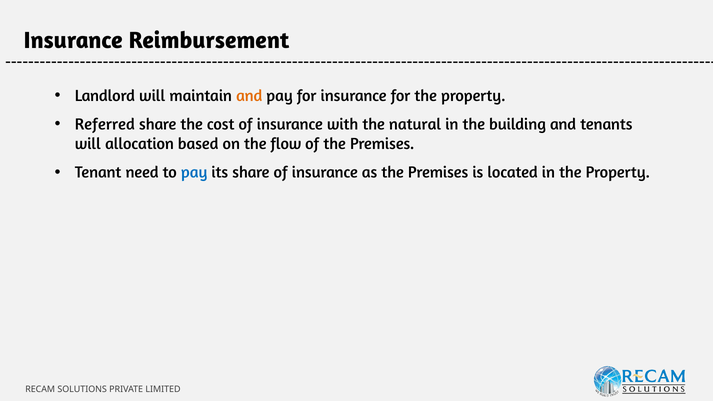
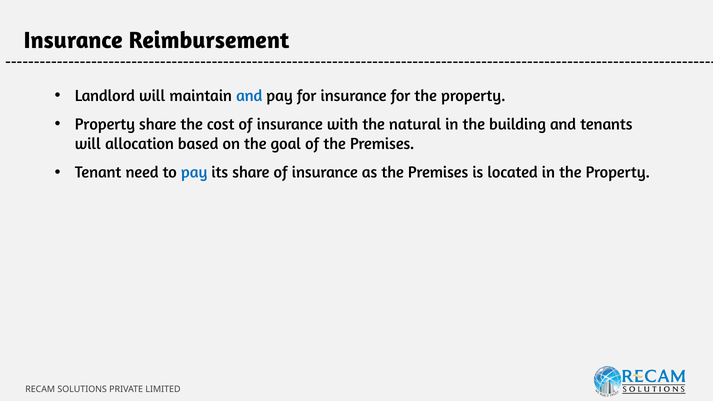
and colour: orange -> blue (249, 96)
Referred: Referred -> Property (105, 124)
flow: flow -> goal (286, 144)
